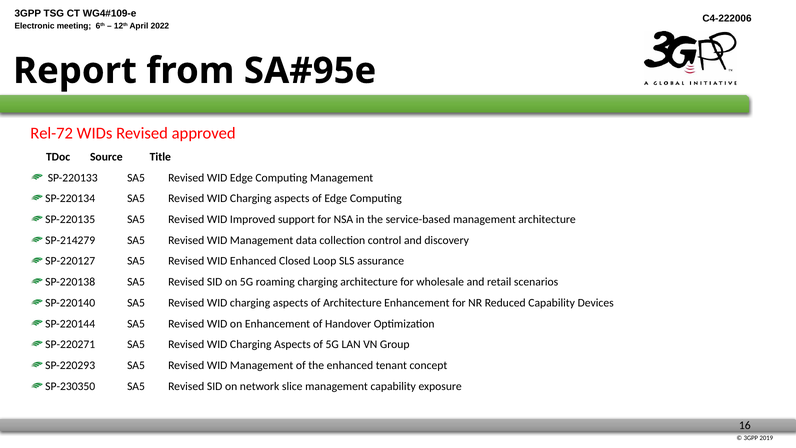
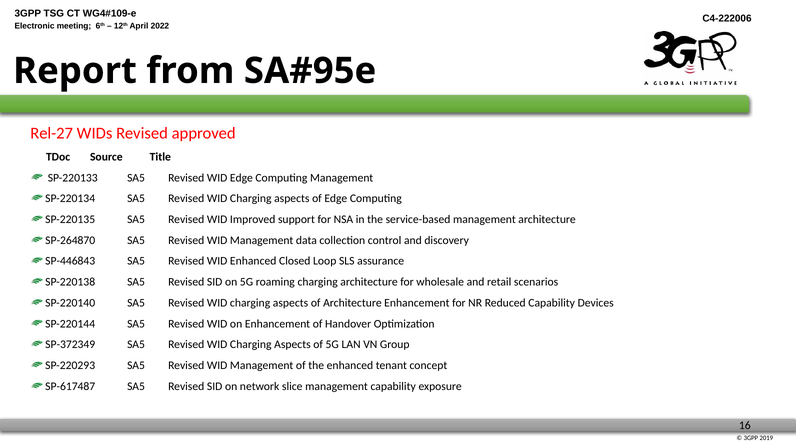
Rel-72: Rel-72 -> Rel-27 (52, 133)
SP-214279: SP-214279 -> SP-264870 (70, 240)
SP-220127: SP-220127 -> SP-446843 (70, 261)
SP-220271: SP-220271 -> SP-372349 (70, 344)
SP-230350: SP-230350 -> SP-617487 (70, 386)
